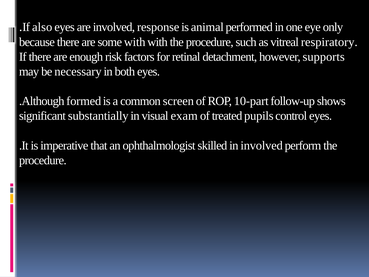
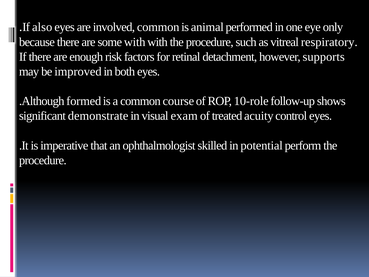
involved response: response -> common (158, 27)
necessary: necessary -> improved (78, 72)
screen: screen -> course (178, 101)
10-part: 10-part -> 10-role (251, 101)
substantially: substantially -> demonstrate (98, 116)
pupils: pupils -> acuity (259, 116)
in involved: involved -> potential (262, 145)
